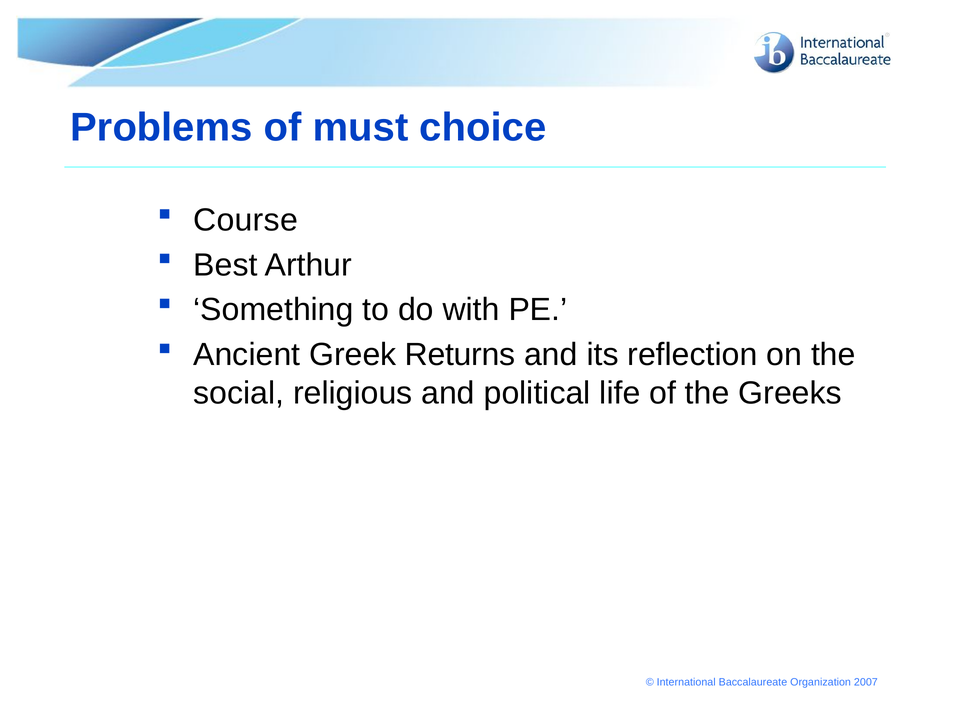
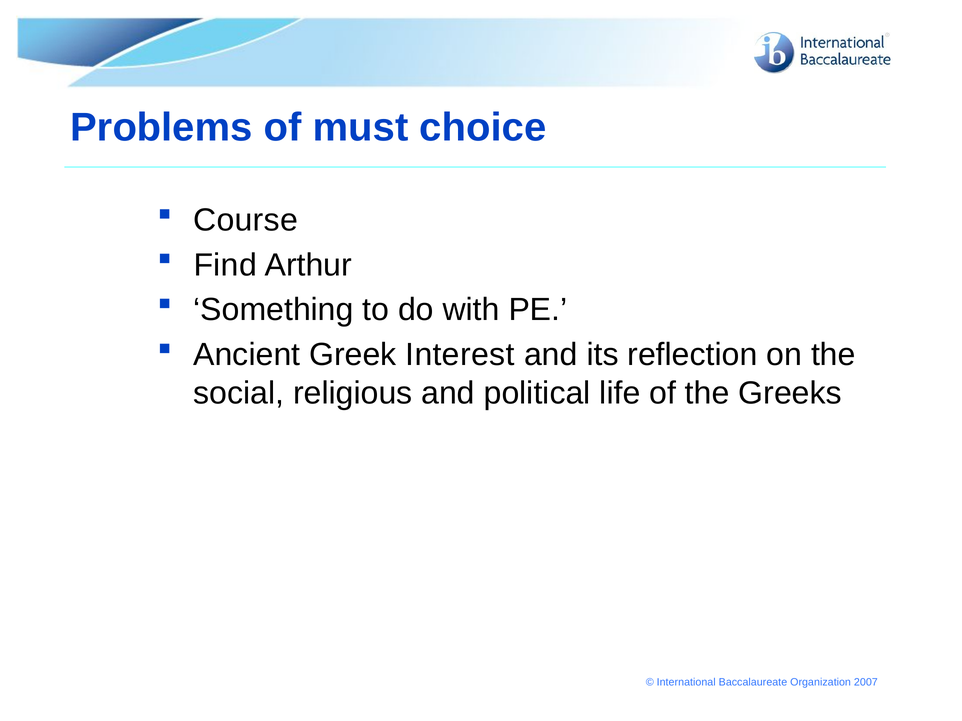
Best: Best -> Find (225, 265)
Returns: Returns -> Interest (460, 355)
